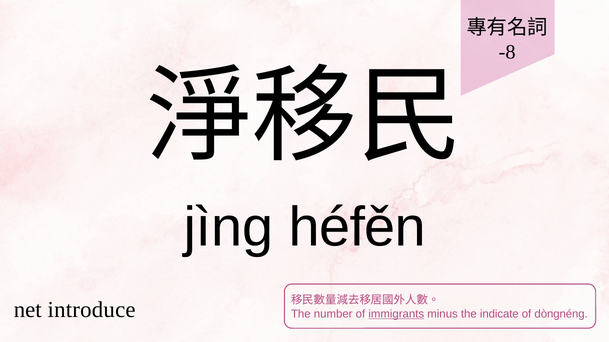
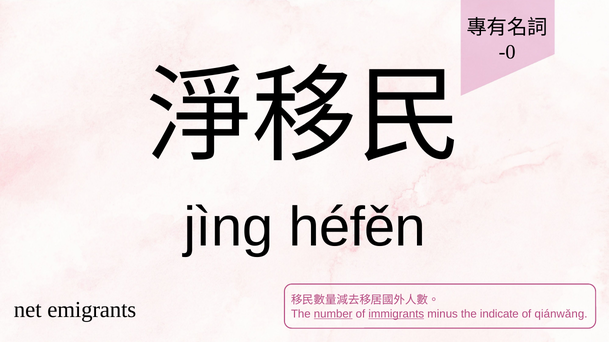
-8: -8 -> -0 (507, 52)
introduce: introduce -> emigrants (92, 310)
number underline: none -> present (333, 314)
dòngnéng: dòngnéng -> qiánwǎng (561, 314)
